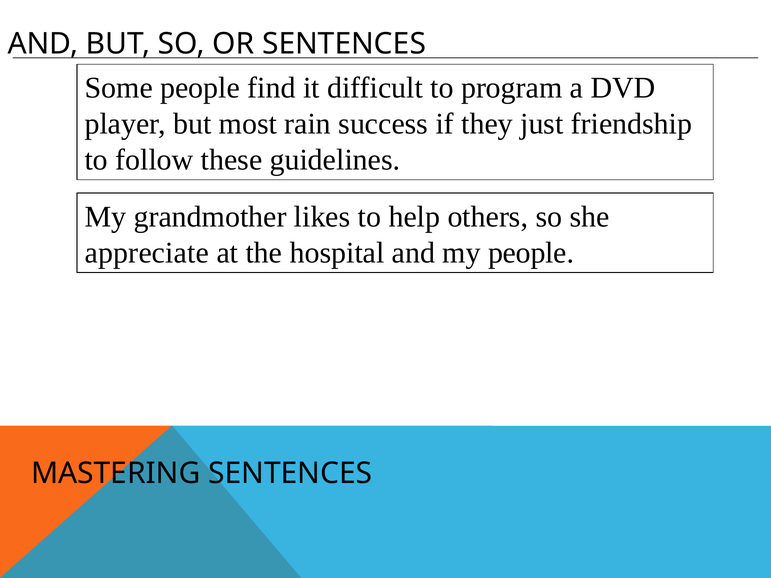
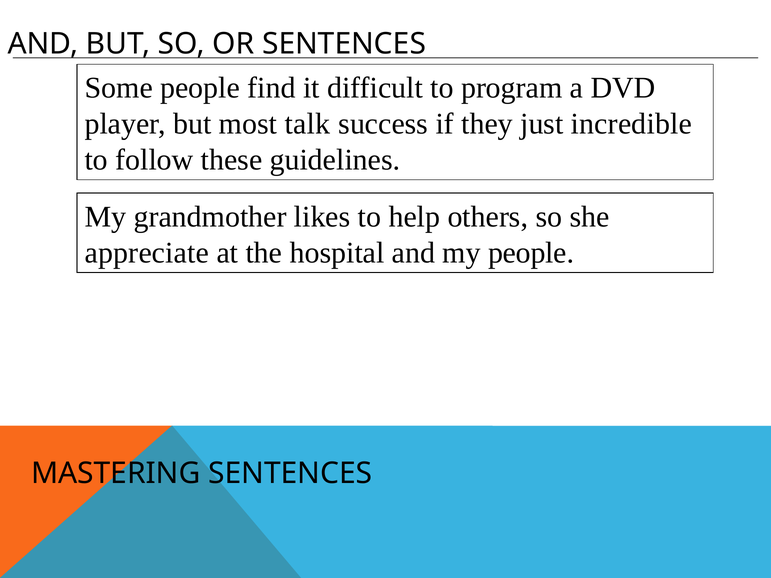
rain: rain -> talk (308, 124)
friendship: friendship -> incredible (631, 124)
